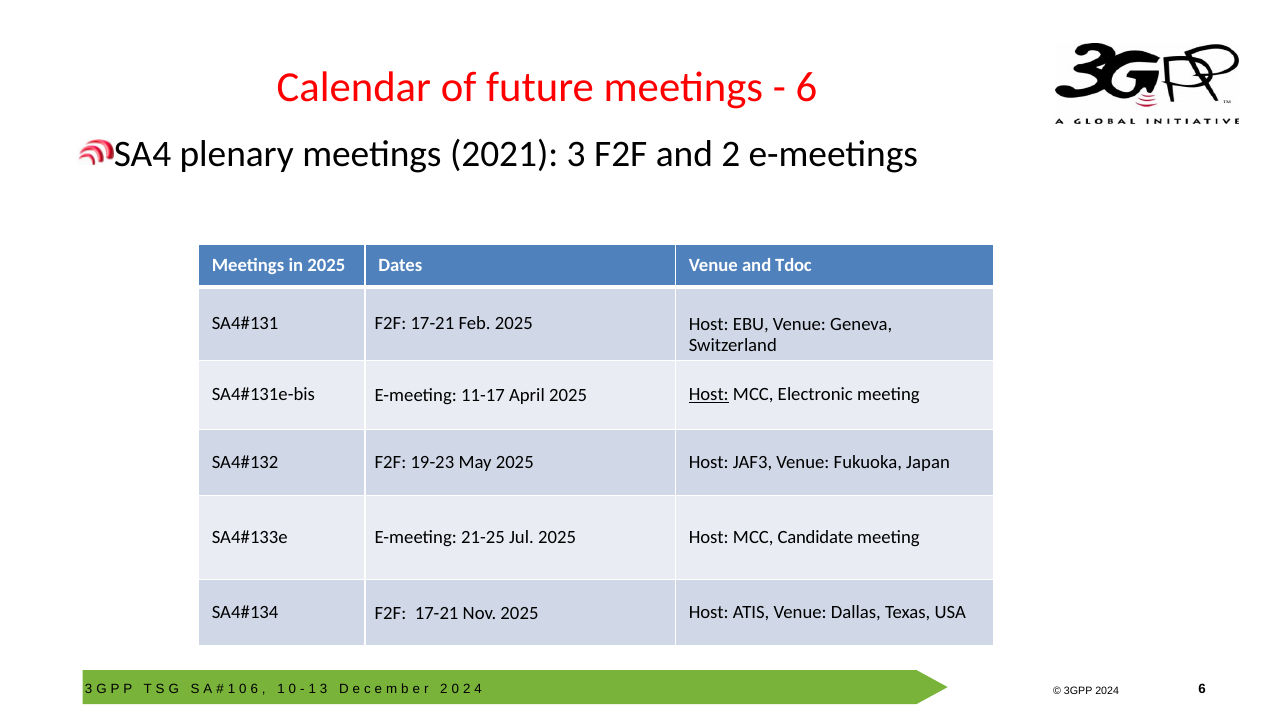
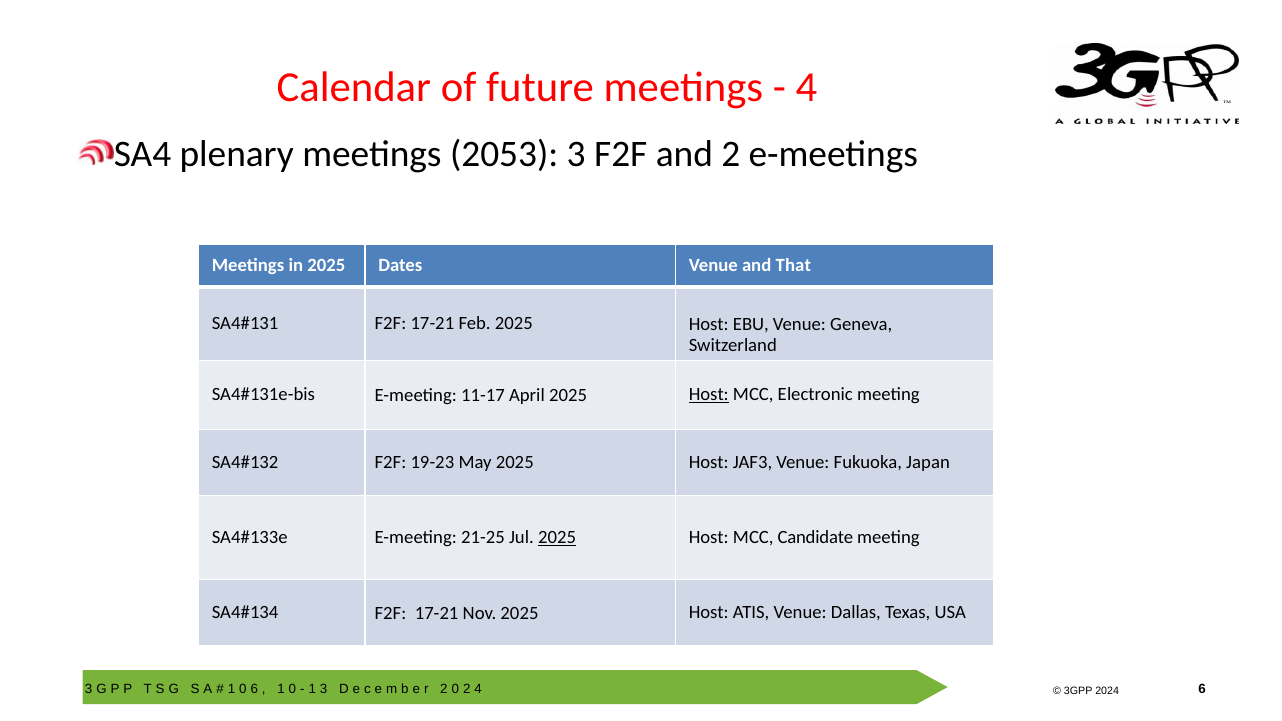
6: 6 -> 4 (806, 87)
2021: 2021 -> 2053 (504, 154)
Tdoc: Tdoc -> That (793, 266)
2025 underline: none -> present (557, 538)
